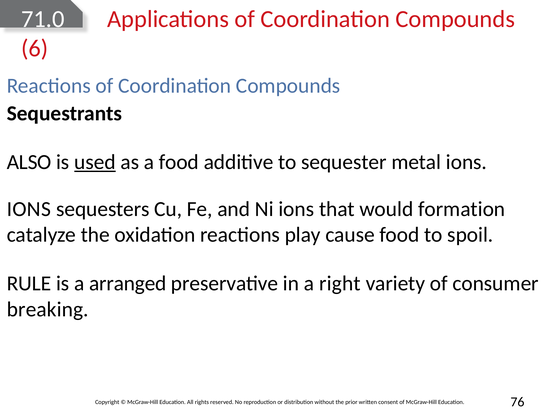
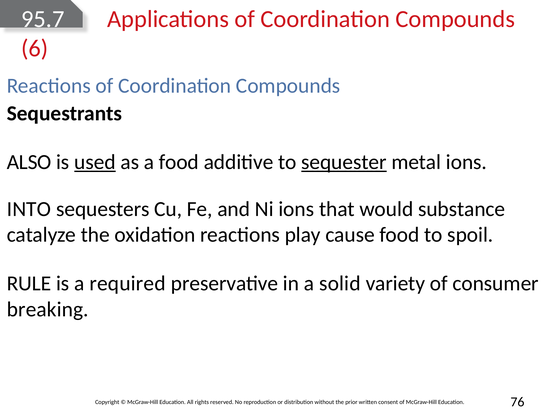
71.0: 71.0 -> 95.7 (43, 19)
sequester underline: none -> present (344, 162)
IONS: IONS -> INTO (29, 209)
formation: formation -> substance (462, 209)
arranged: arranged -> required (128, 284)
right: right -> solid (340, 284)
